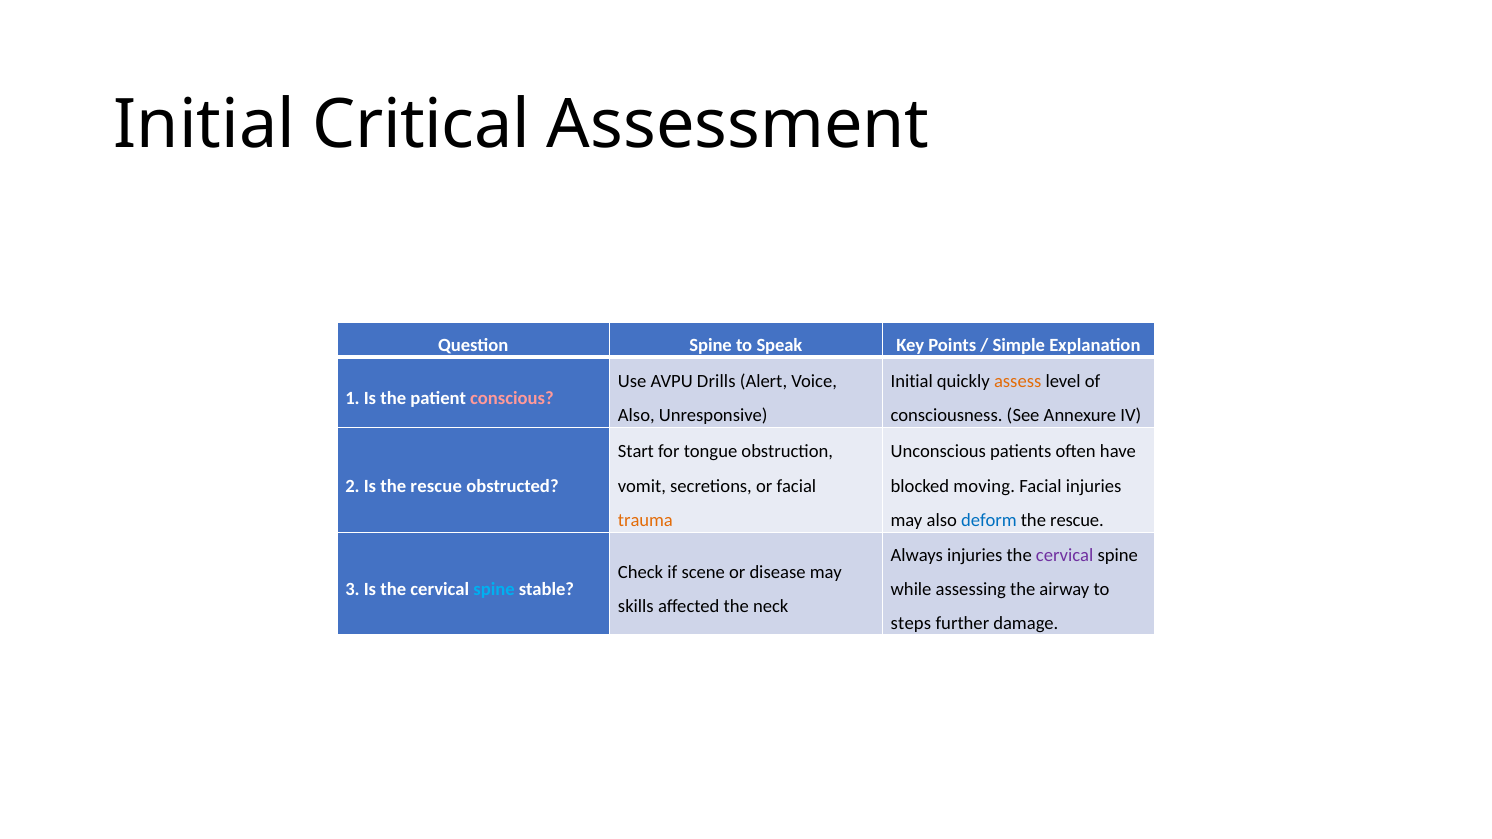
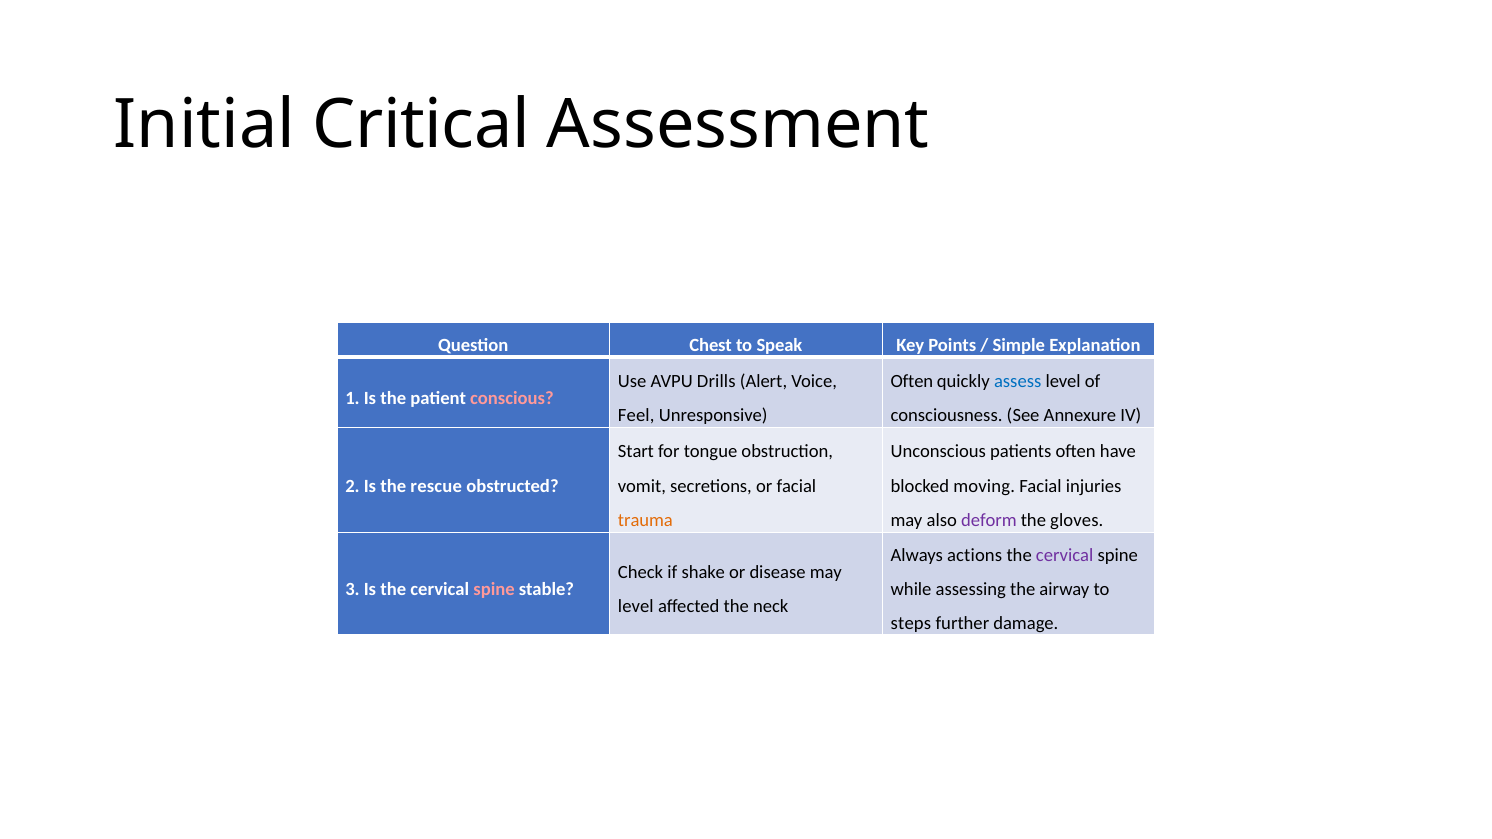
Question Spine: Spine -> Chest (711, 346)
Initial: Initial -> Often (912, 381)
assess colour: orange -> blue (1018, 381)
Also: Also -> Feel (636, 415)
deform colour: blue -> purple (989, 520)
rescue: rescue -> gloves (1077, 520)
Always injuries: injuries -> actions (975, 556)
scene: scene -> shake (703, 573)
spine colour: light blue -> pink (494, 590)
skills: skills -> level (636, 607)
